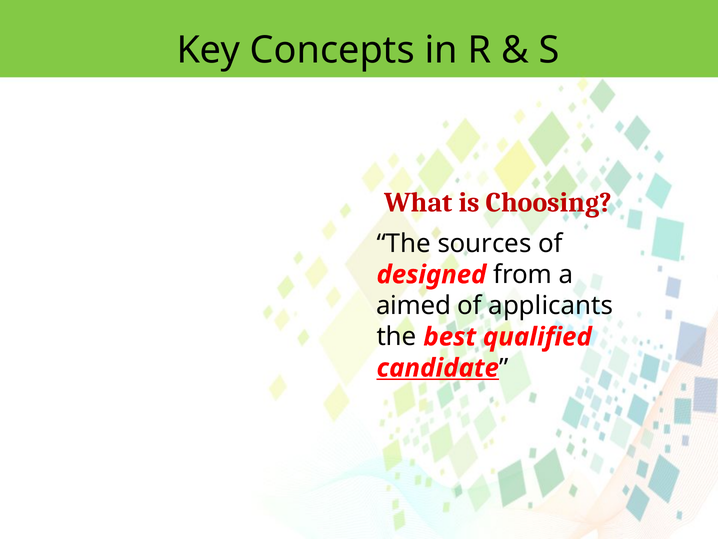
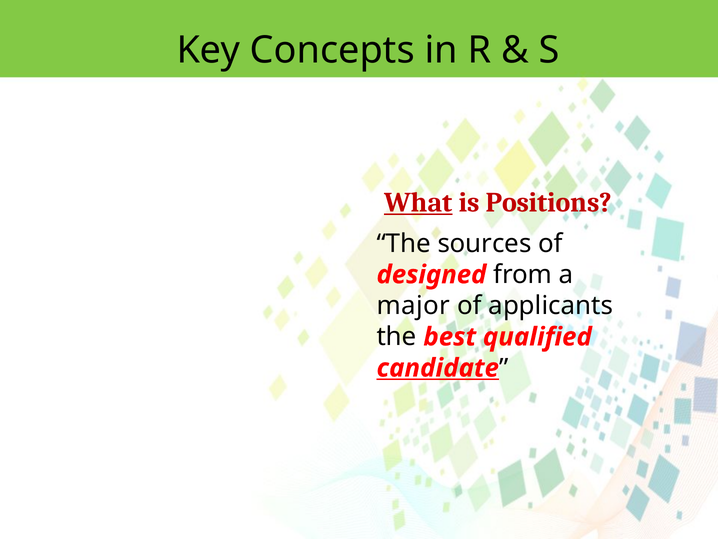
What underline: none -> present (418, 202)
Choosing: Choosing -> Positions (549, 202)
aimed: aimed -> major (413, 306)
